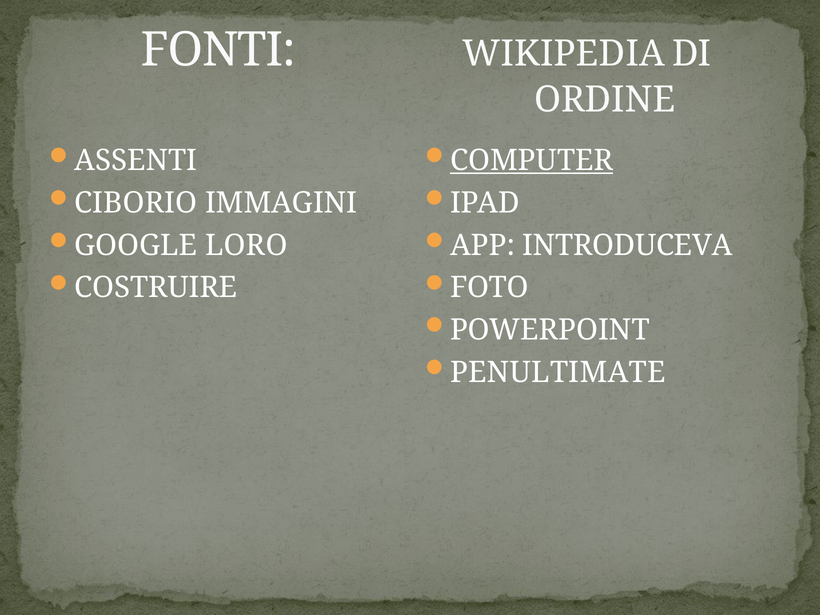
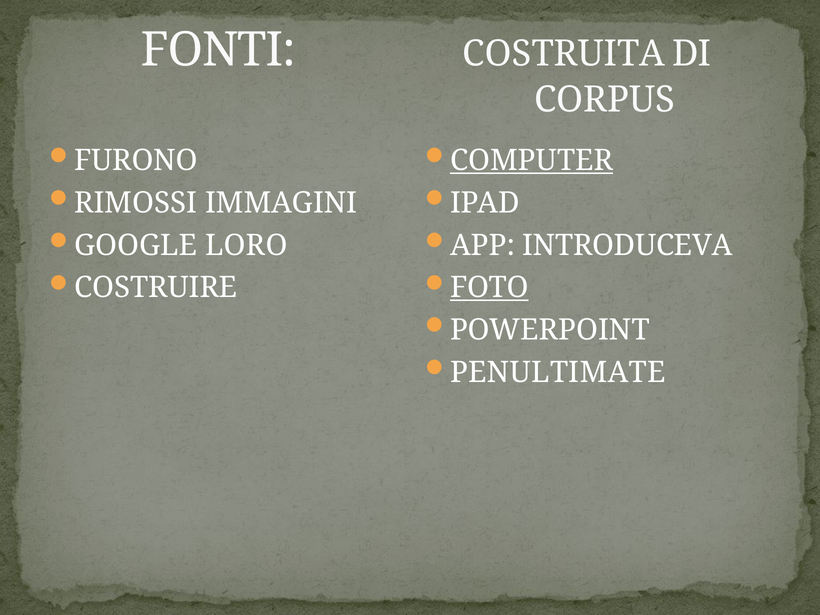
WIKIPEDIA: WIKIPEDIA -> COSTRUITA (564, 54)
ORDINE: ORDINE -> CORPUS (605, 100)
ASSENTI: ASSENTI -> FURONO (136, 161)
CIBORIO: CIBORIO -> RIMOSSI (136, 203)
FOTO underline: none -> present (489, 288)
